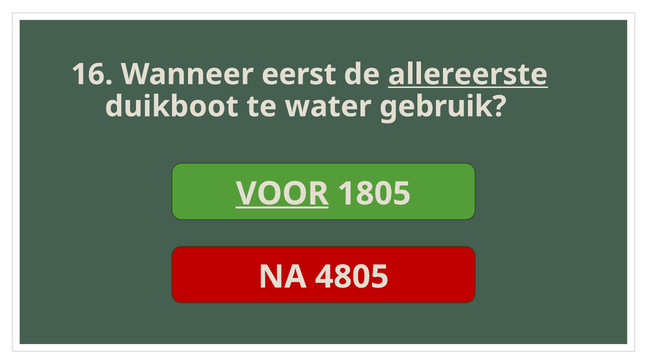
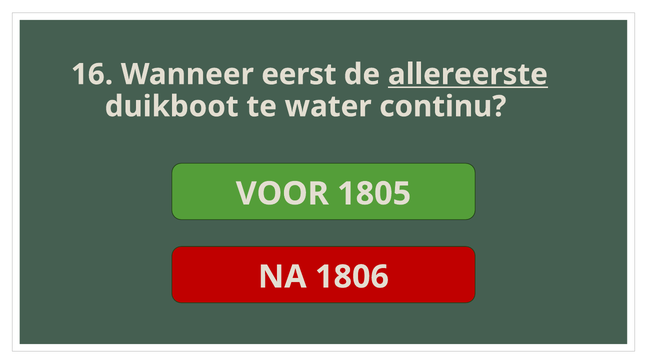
gebruik: gebruik -> continu (443, 106)
VOOR underline: present -> none (282, 194)
4805: 4805 -> 1806 (352, 277)
